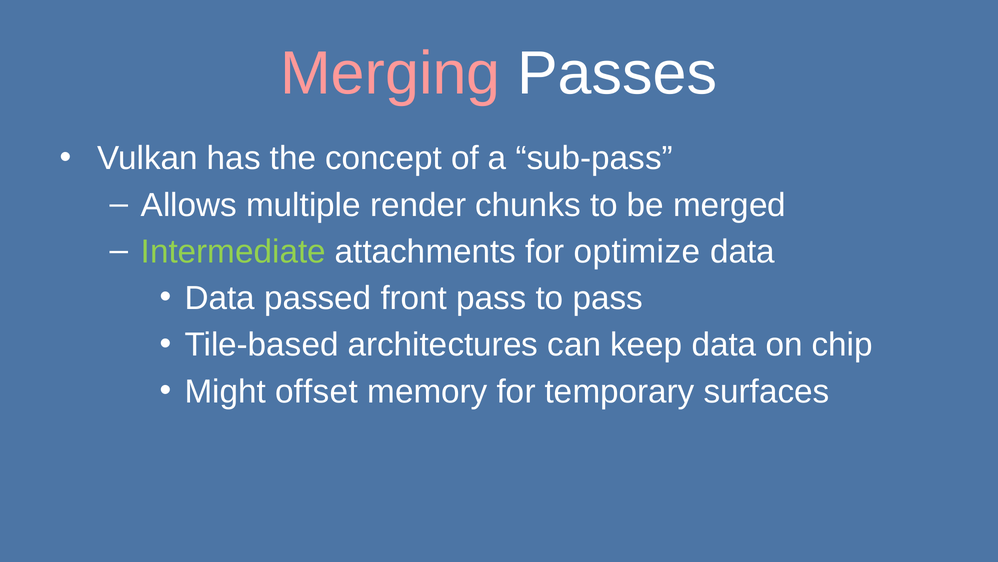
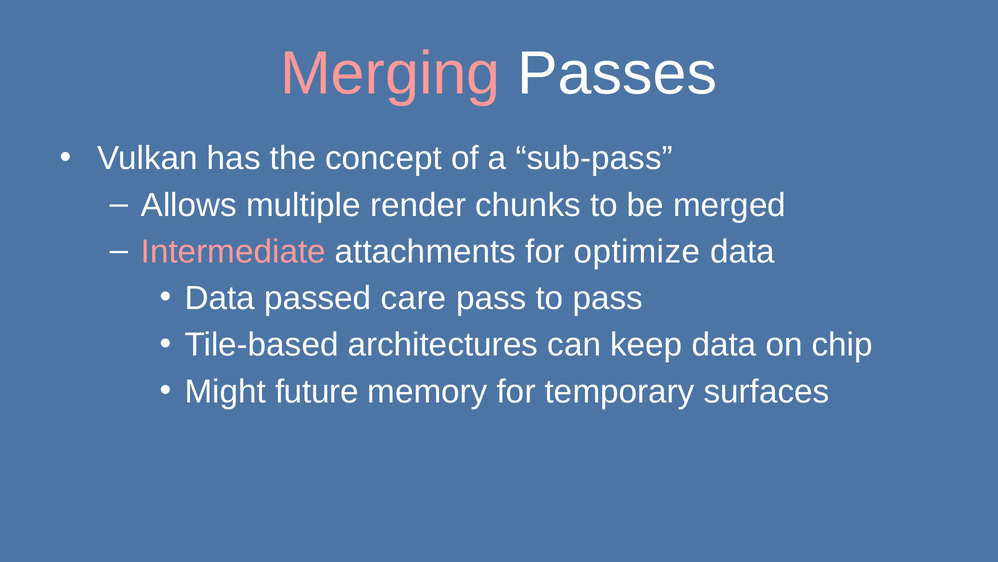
Intermediate colour: light green -> pink (233, 251)
front: front -> care (414, 298)
offset: offset -> future (317, 391)
